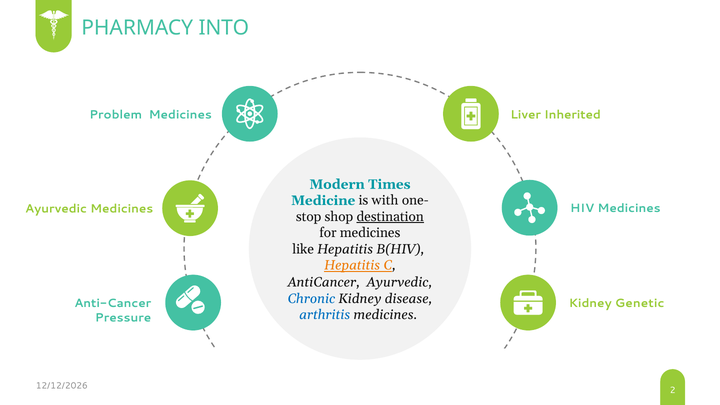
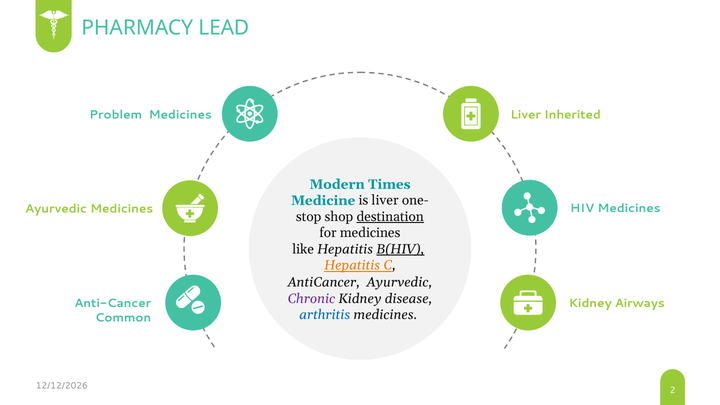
INTO: INTO -> LEAD (224, 28)
is with: with -> liver (385, 201)
B(HIV underline: none -> present (400, 249)
Chronic colour: blue -> purple (311, 299)
Genetic: Genetic -> Airways (640, 303)
Pressure: Pressure -> Common (123, 318)
